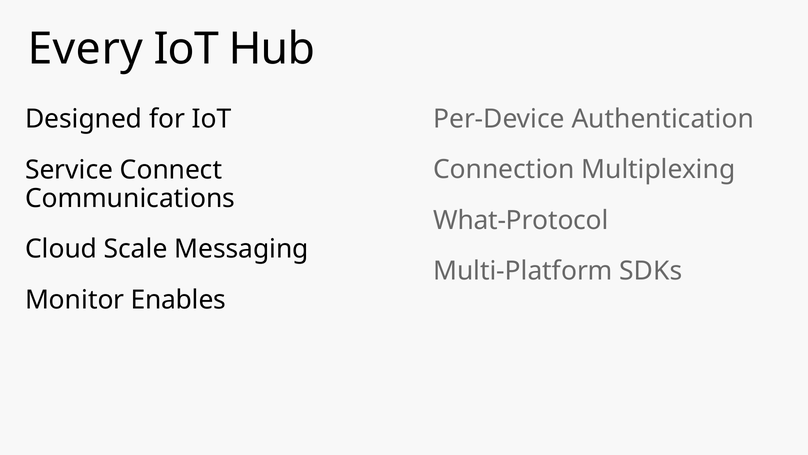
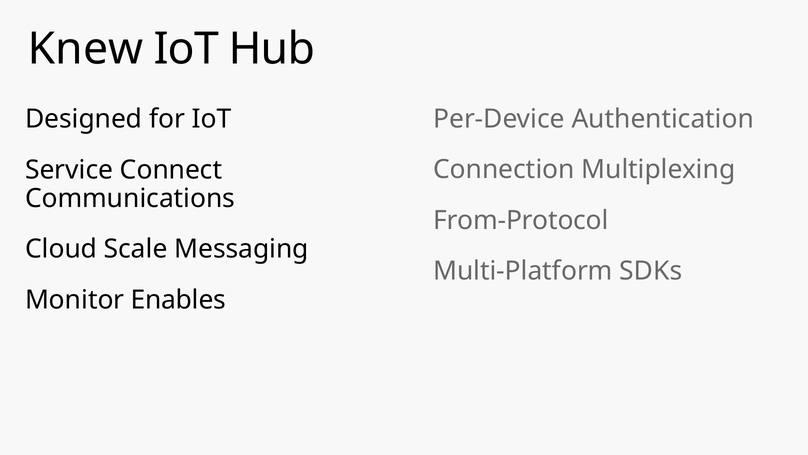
Every: Every -> Knew (86, 49)
What-Protocol: What-Protocol -> From-Protocol (521, 220)
